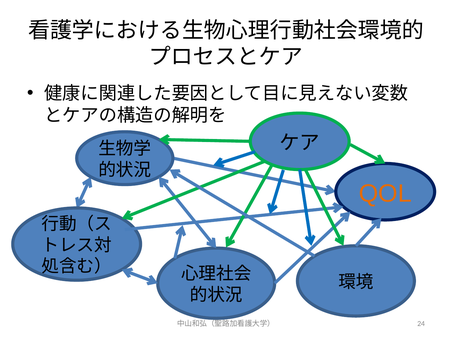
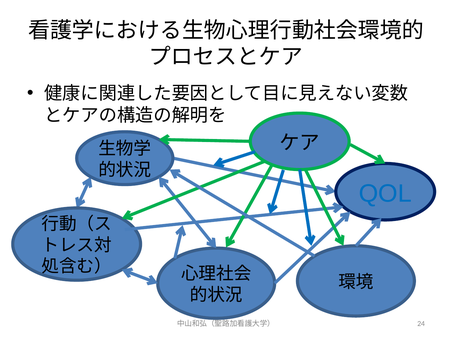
QOL colour: orange -> blue (385, 193)
